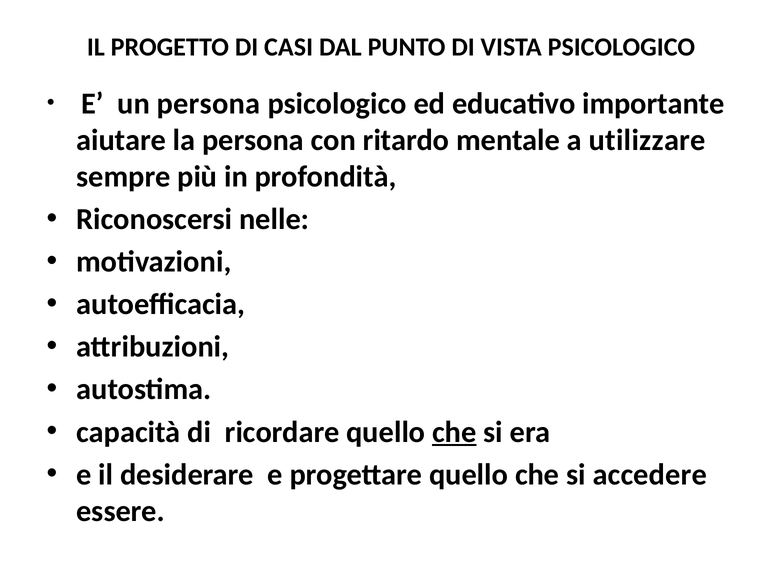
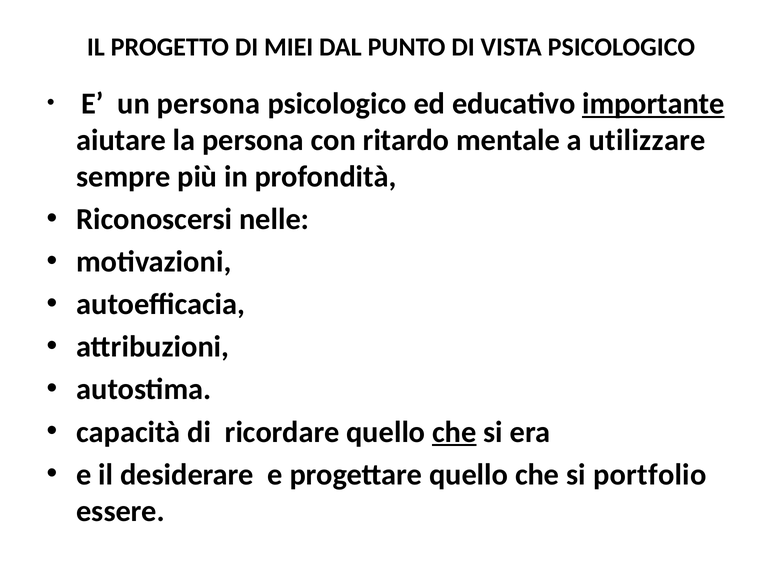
CASI: CASI -> MIEI (289, 47)
importante underline: none -> present (653, 104)
accedere: accedere -> portfolio (650, 474)
